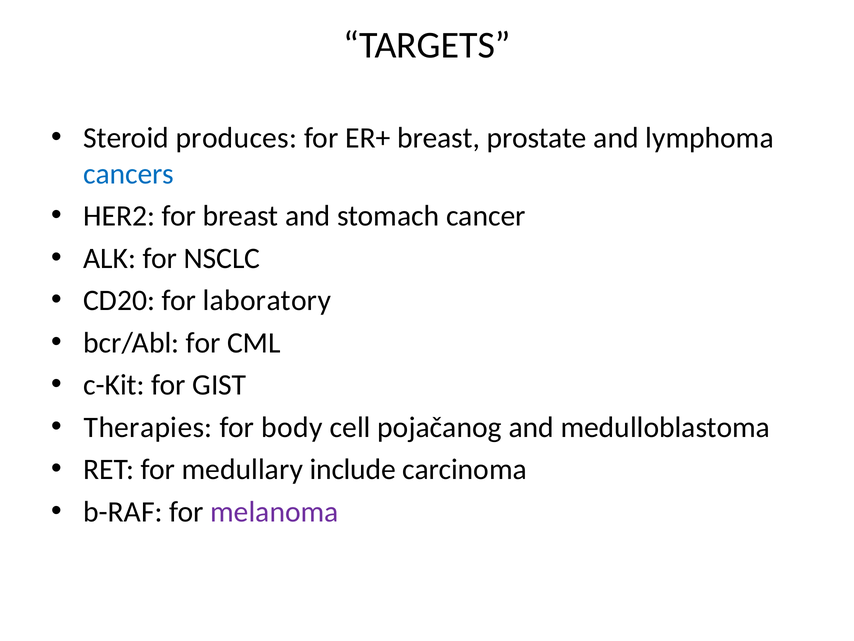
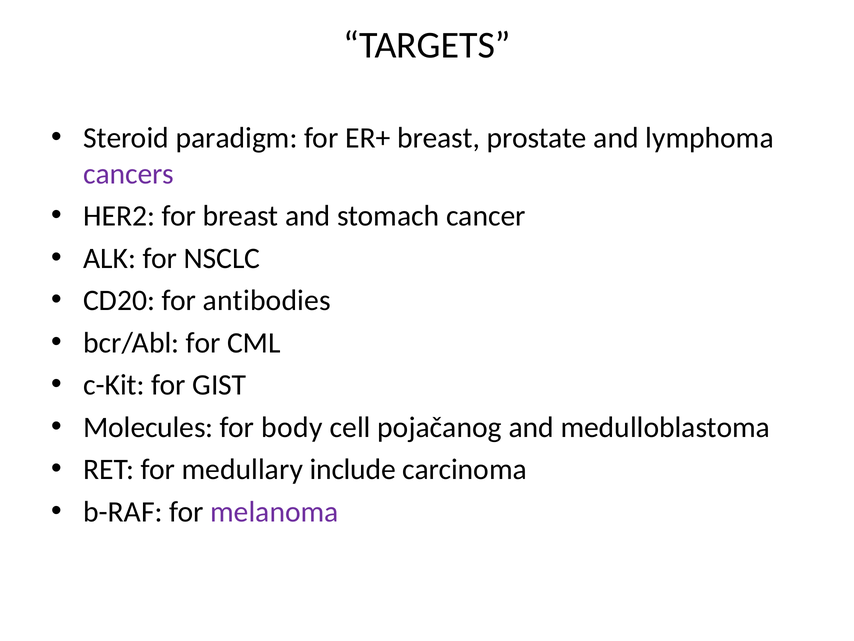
produces: produces -> paradigm (237, 138)
cancers colour: blue -> purple (129, 174)
laboratory: laboratory -> antibodies (267, 300)
Therapies: Therapies -> Molecules (148, 427)
